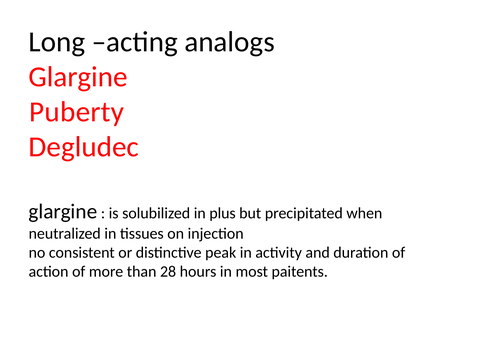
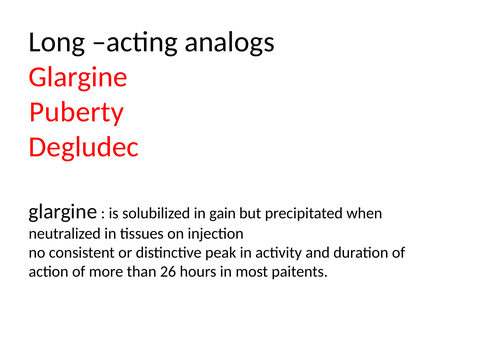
plus: plus -> gain (223, 213)
28: 28 -> 26 (168, 272)
